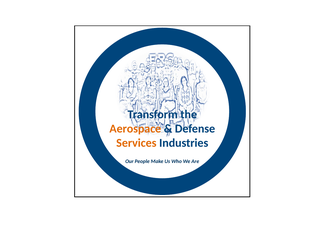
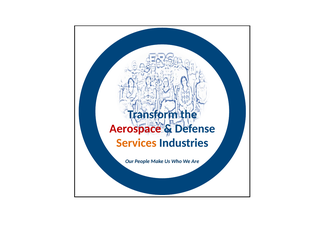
Aerospace colour: orange -> red (135, 129)
